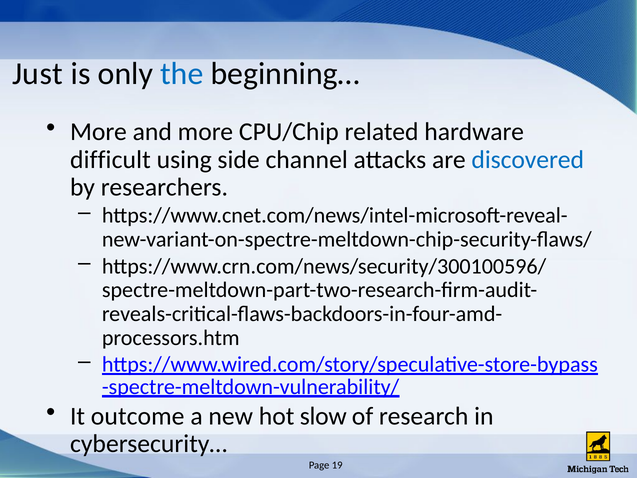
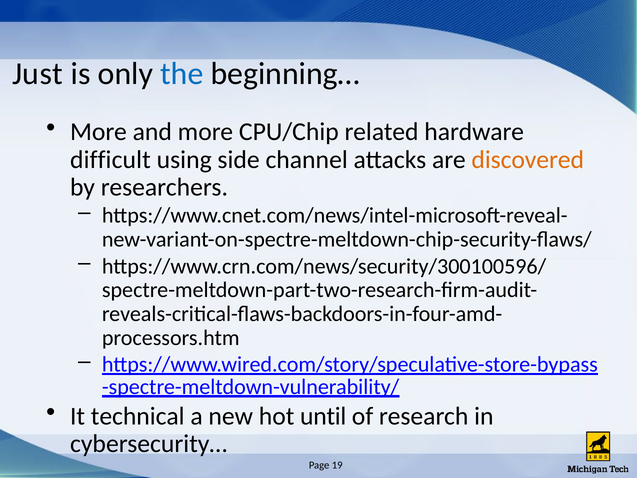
discovered colour: blue -> orange (528, 160)
outcome: outcome -> technical (138, 416)
slow: slow -> until (323, 416)
